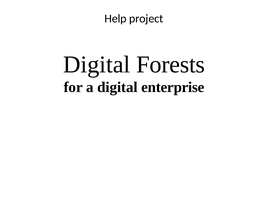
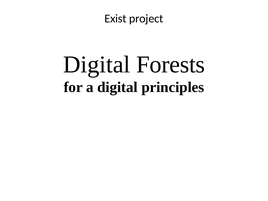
Help: Help -> Exist (116, 18)
enterprise: enterprise -> principles (173, 87)
